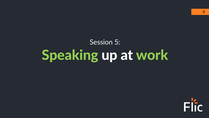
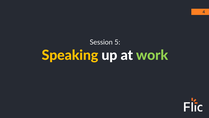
Speaking colour: light green -> yellow (70, 55)
